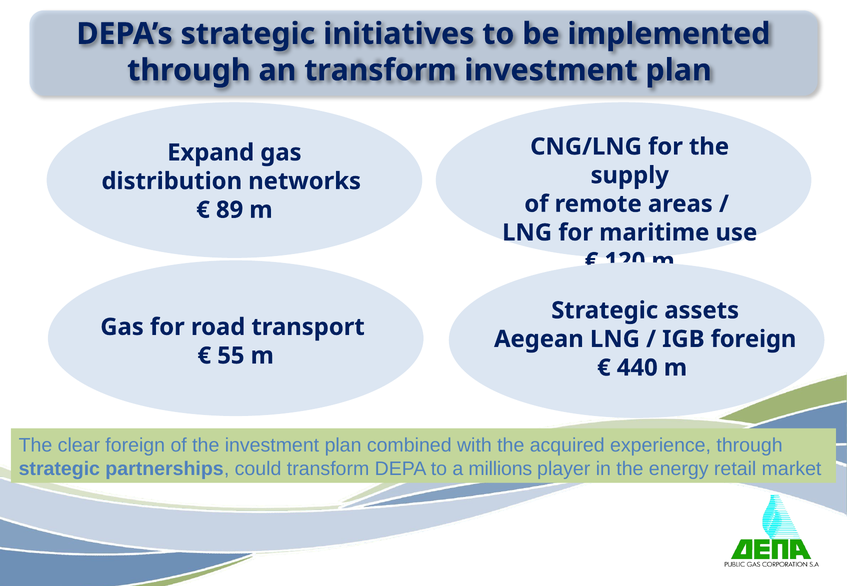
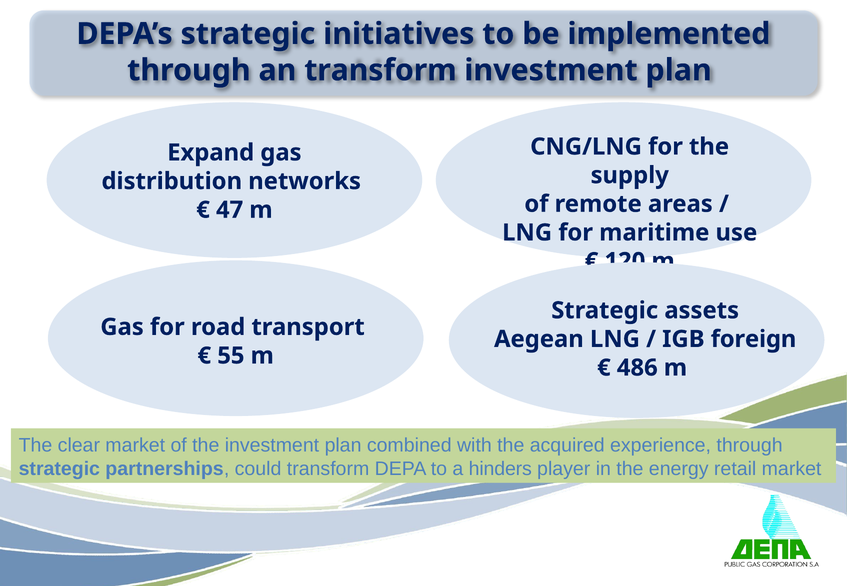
89: 89 -> 47 (230, 210)
440: 440 -> 486 (637, 368)
clear foreign: foreign -> market (135, 446)
millions: millions -> hinders (500, 469)
